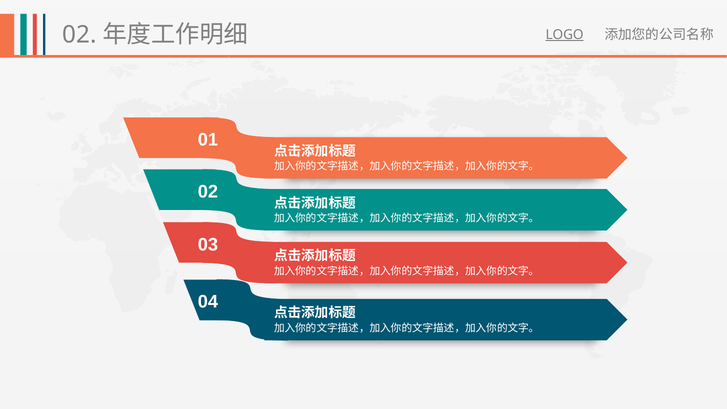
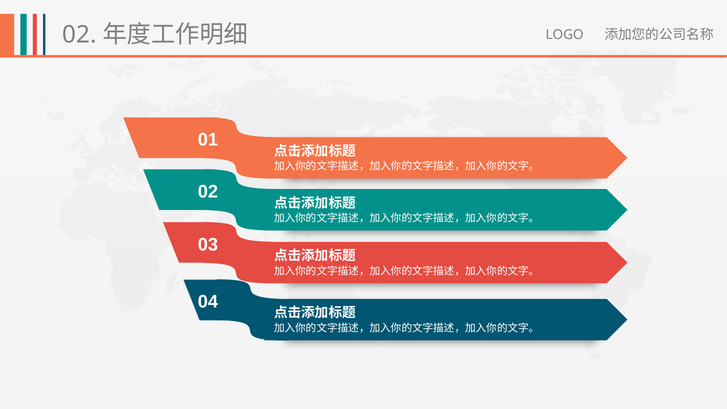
LOGO underline: present -> none (565, 35)
